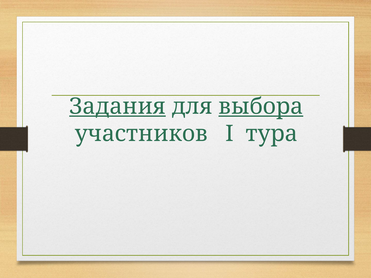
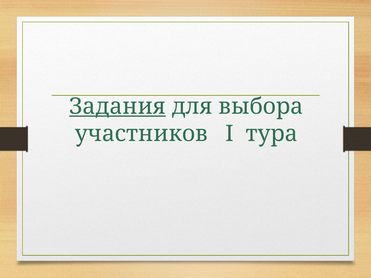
выбора underline: present -> none (261, 106)
